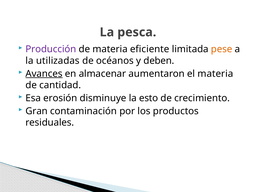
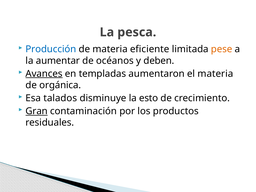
Producción colour: purple -> blue (51, 49)
utilizadas: utilizadas -> aumentar (58, 61)
almacenar: almacenar -> templadas (102, 74)
cantidad: cantidad -> orgánica (60, 85)
erosión: erosión -> talados (60, 98)
Gran underline: none -> present (37, 111)
